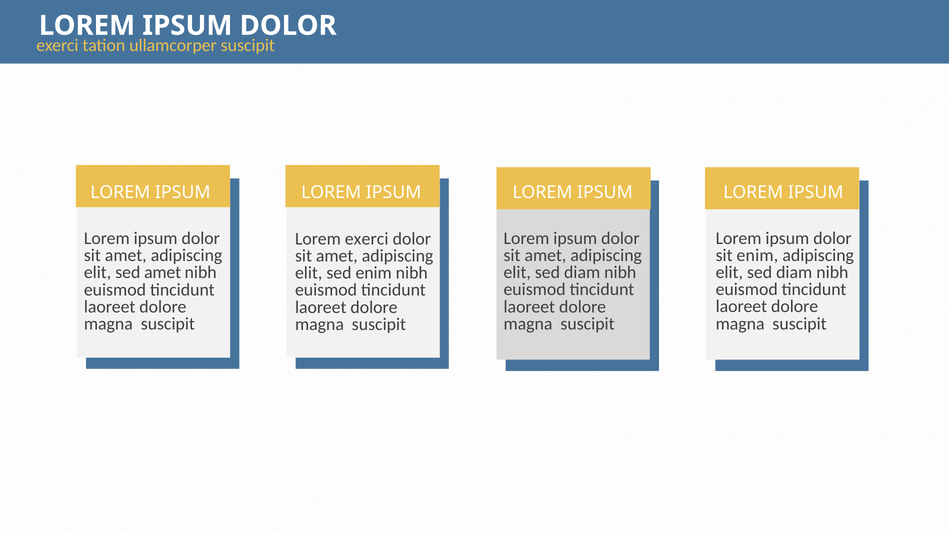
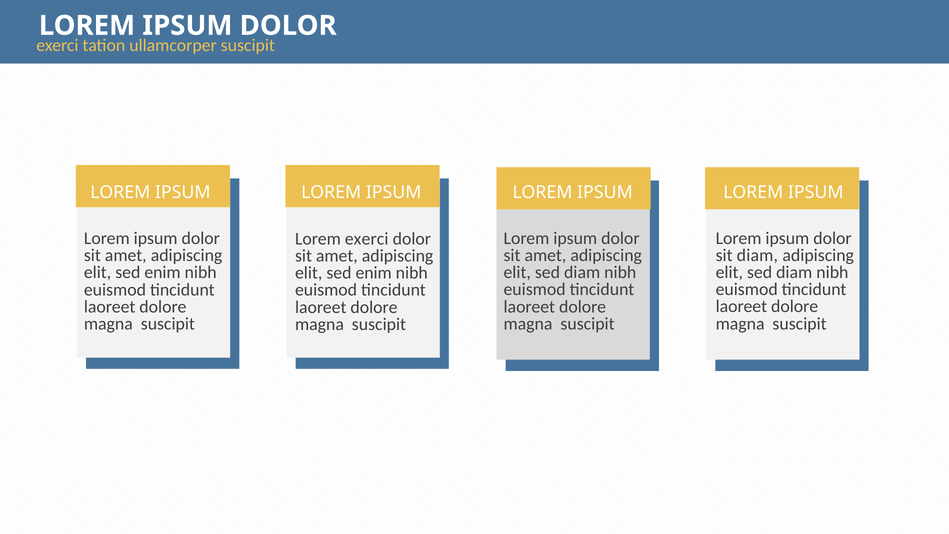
sit enim: enim -> diam (757, 255)
amet: amet -> enim (163, 272)
